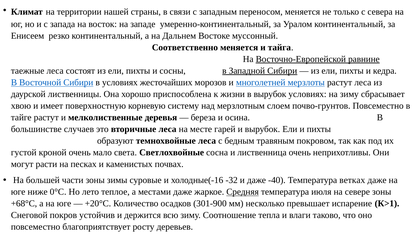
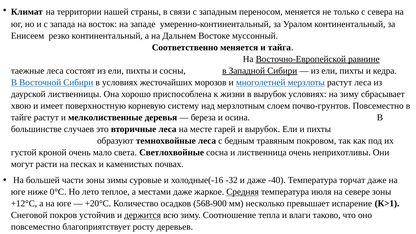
ветках: ветках -> торчат (352, 180)
+68°С: +68°С -> +12°С (24, 204)
301-900: 301-900 -> 568-900 (210, 204)
держится underline: none -> present (143, 215)
